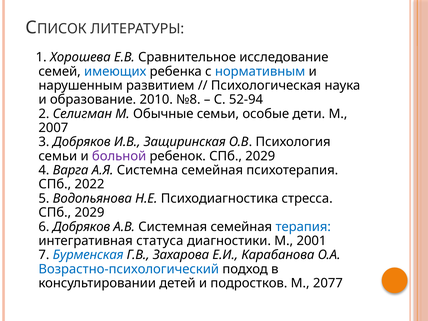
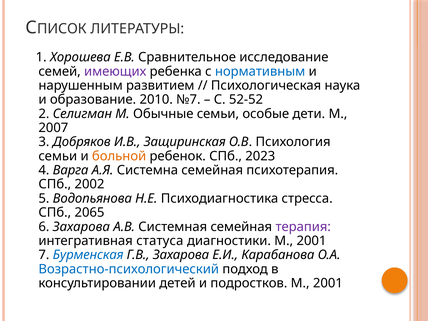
имеющих colour: blue -> purple (115, 71)
№8: №8 -> №7 (188, 100)
52-94: 52-94 -> 52-52 (246, 100)
больной colour: purple -> orange (119, 156)
ребенок СПб 2029: 2029 -> 2023 (260, 156)
2022: 2022 -> 2002 (89, 184)
2029: 2029 -> 2065 (89, 213)
6 Добряков: Добряков -> Захарова (81, 227)
терапия colour: blue -> purple (303, 227)
подростков М 2077: 2077 -> 2001 (328, 283)
